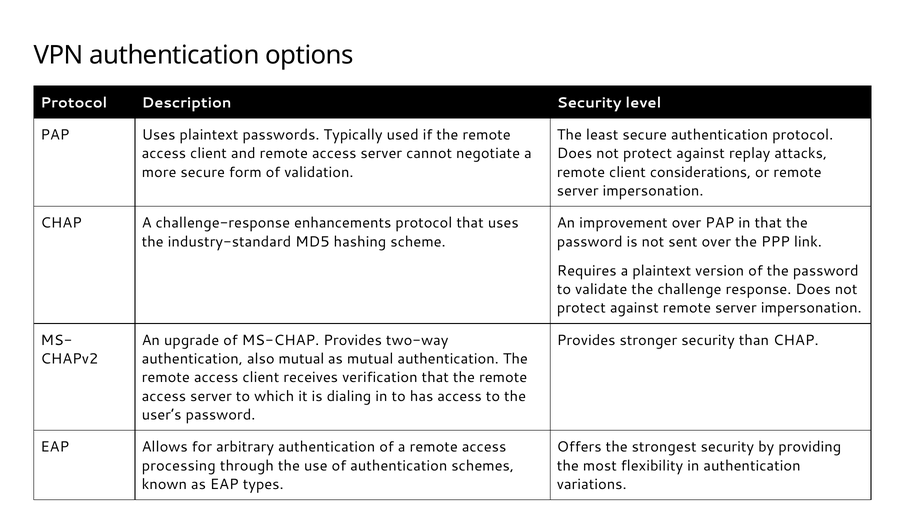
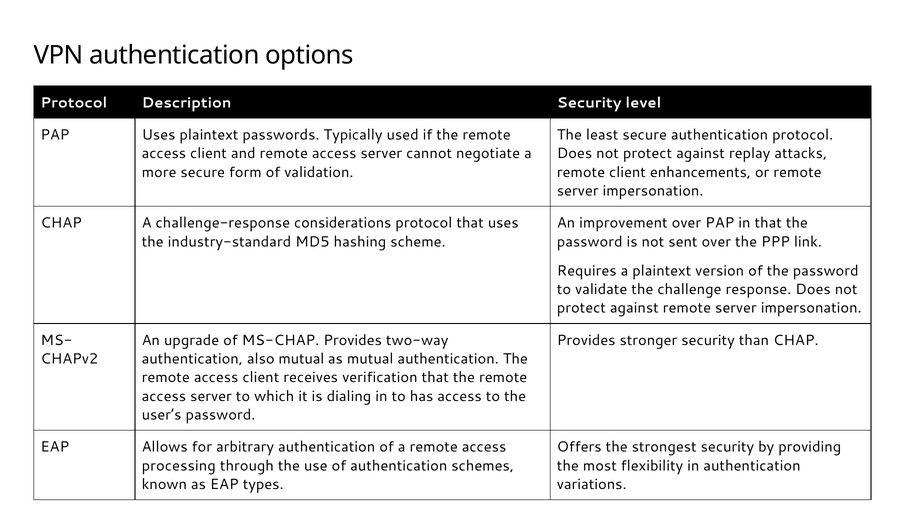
considerations: considerations -> enhancements (700, 172)
enhancements: enhancements -> considerations (343, 223)
